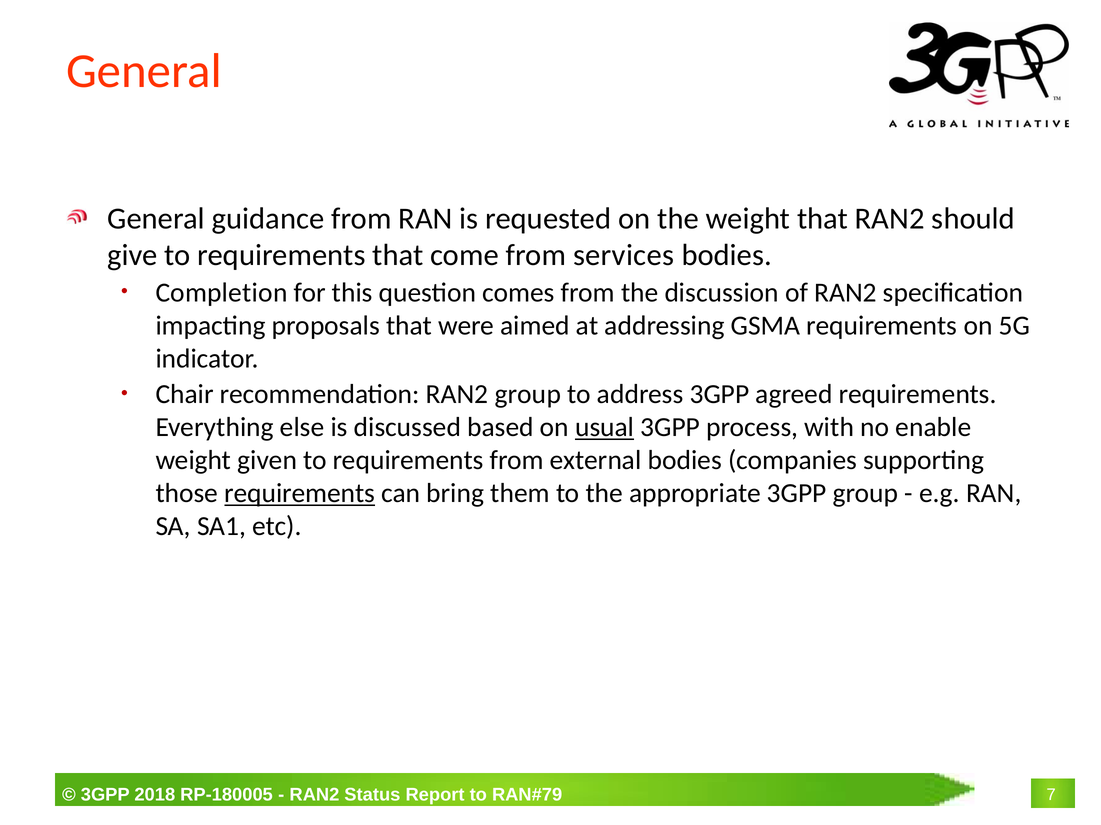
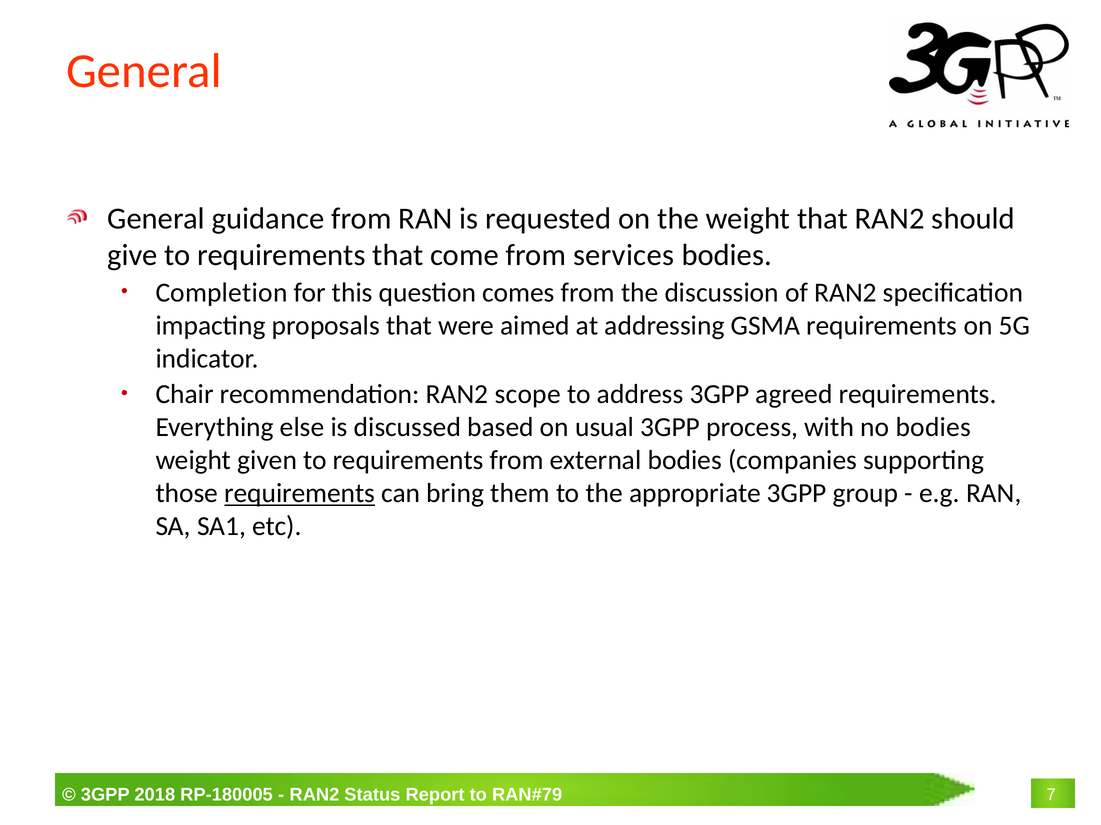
RAN2 group: group -> scope (528, 395)
usual underline: present -> none (605, 428)
no enable: enable -> bodies (933, 428)
